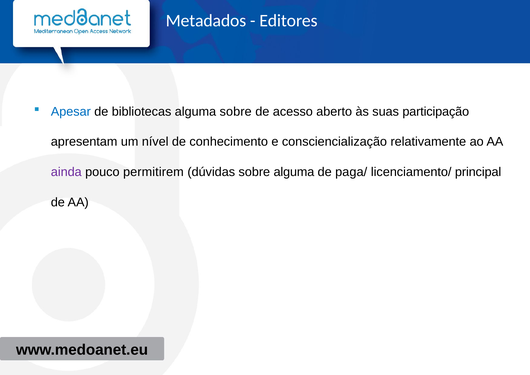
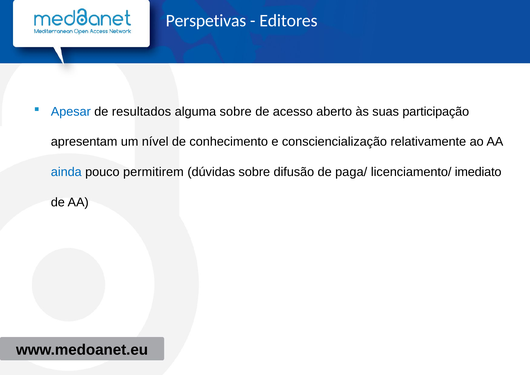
Metadados: Metadados -> Perspetivas (206, 21)
bibliotecas: bibliotecas -> resultados (141, 112)
ainda colour: purple -> blue (66, 172)
sobre alguma: alguma -> difusão (294, 172)
principal: principal -> imediato (478, 172)
